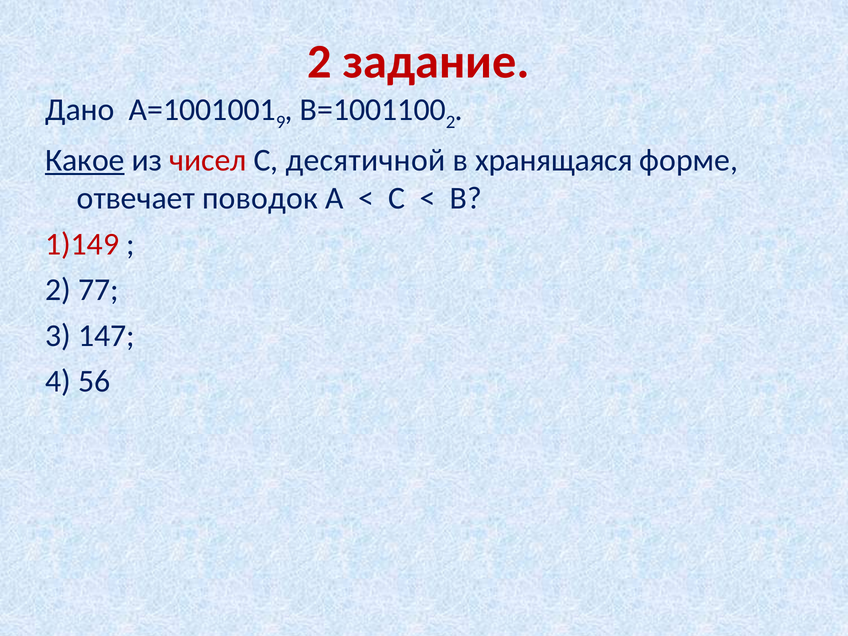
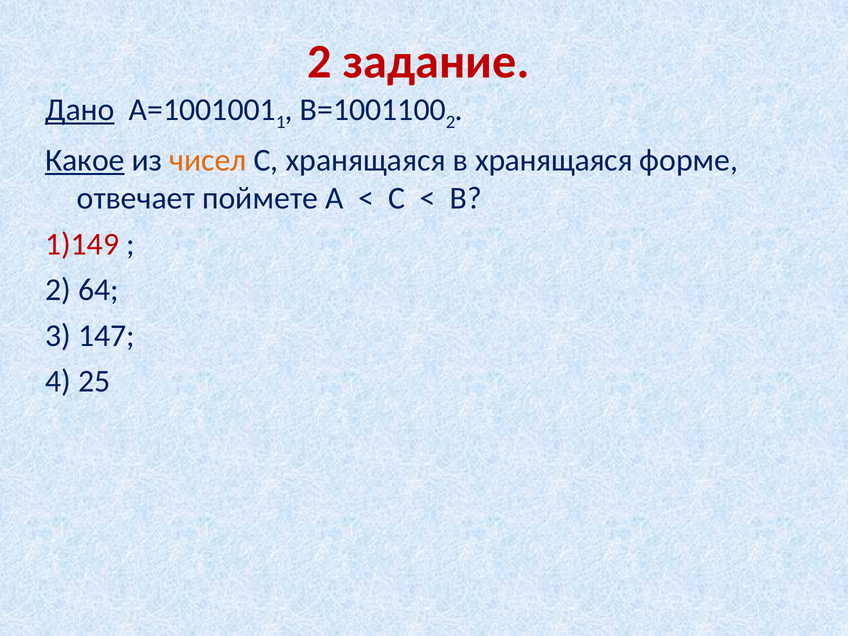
Дано underline: none -> present (80, 110)
9: 9 -> 1 (281, 122)
чисел colour: red -> orange (208, 160)
С десятичной: десятичной -> хранящаяся (366, 160)
поводок: поводок -> поймете (260, 198)
77: 77 -> 64 (98, 290)
56: 56 -> 25 (94, 381)
